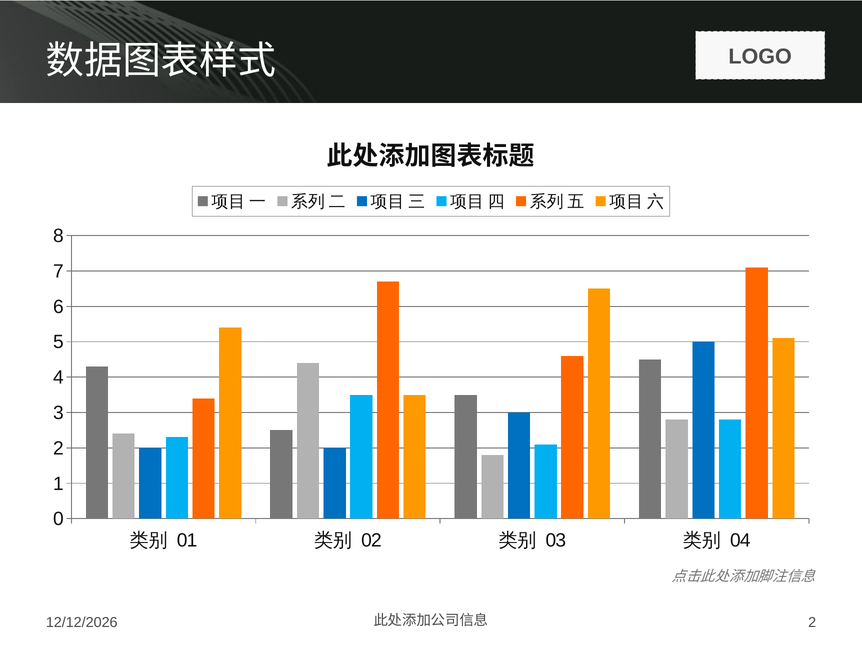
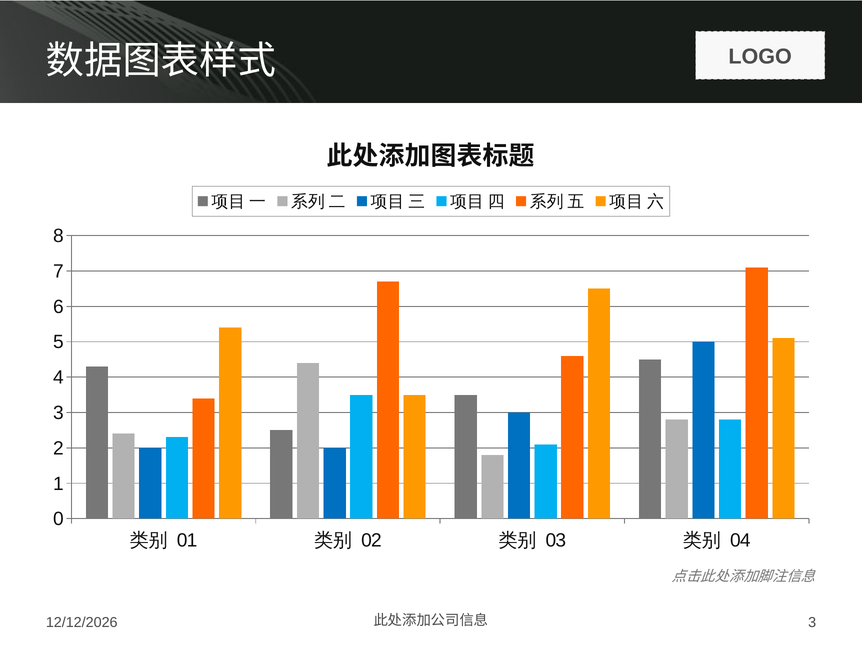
2: 2 -> 3 (812, 622)
